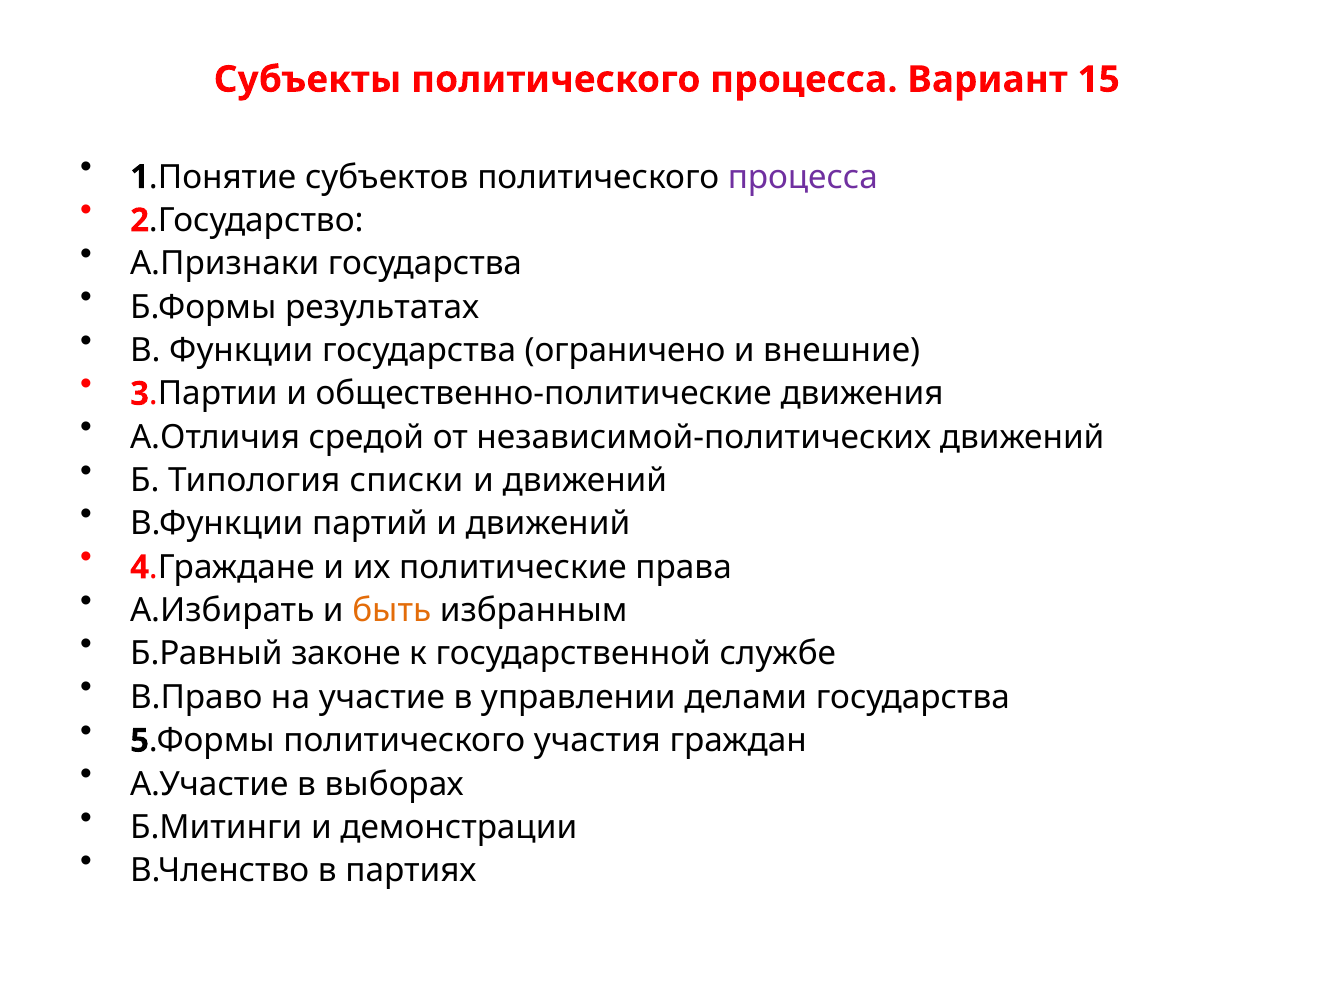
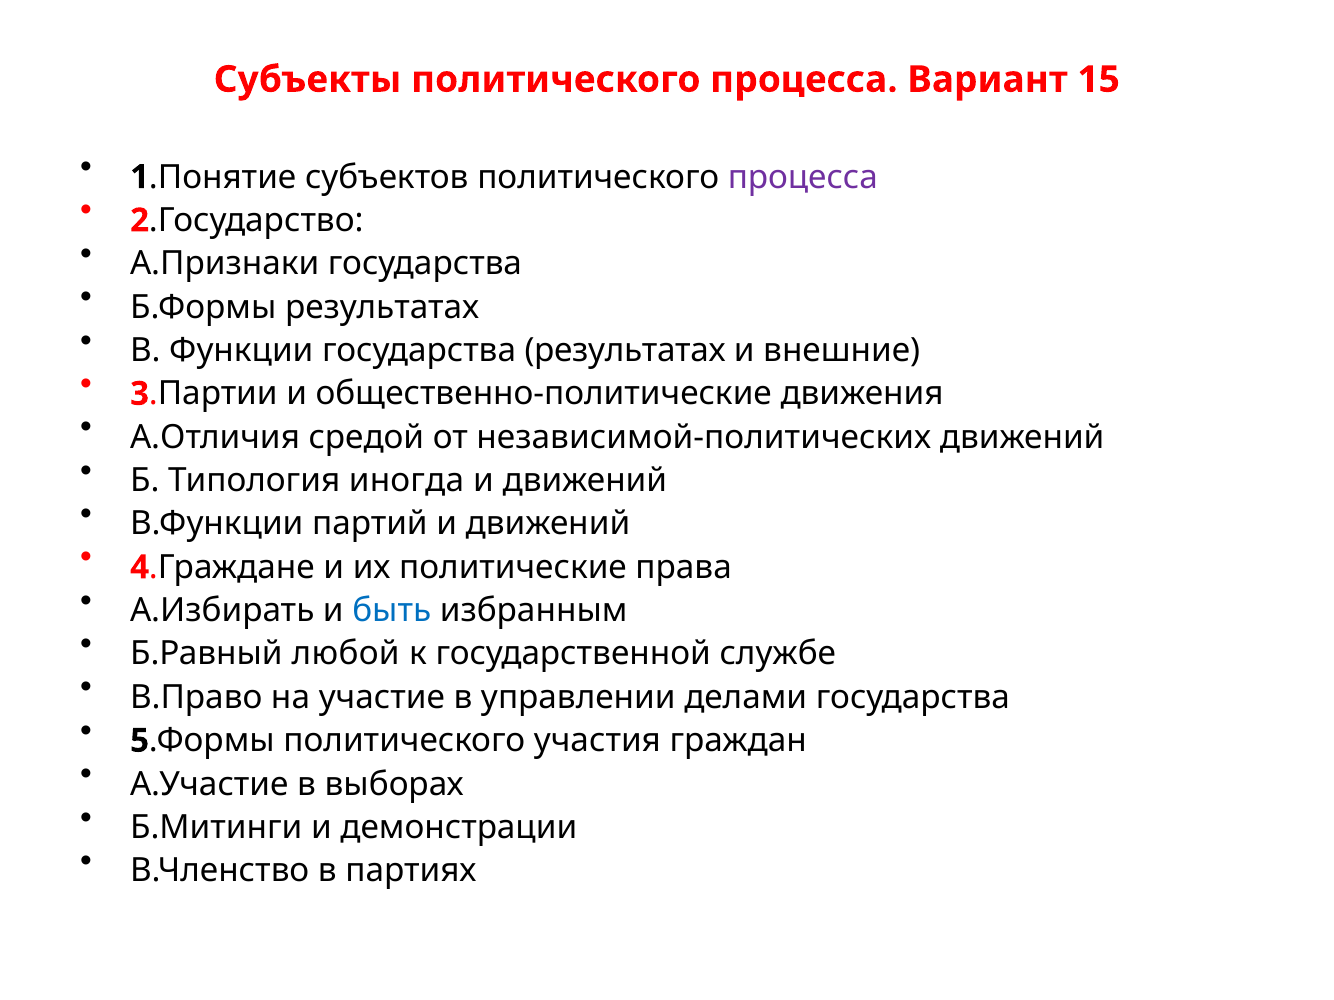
государства ограничено: ограничено -> результатах (625, 351)
списки: списки -> иногда (407, 481)
быть colour: orange -> blue (392, 611)
законе: законе -> любой (346, 654)
